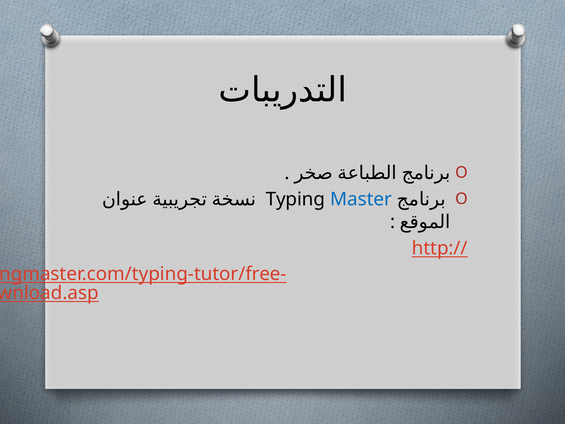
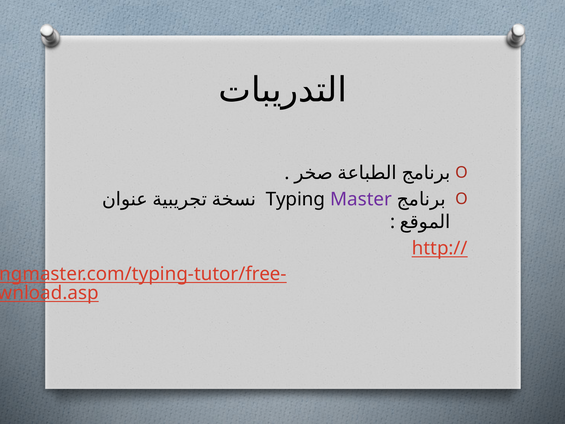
Master colour: blue -> purple (361, 199)
